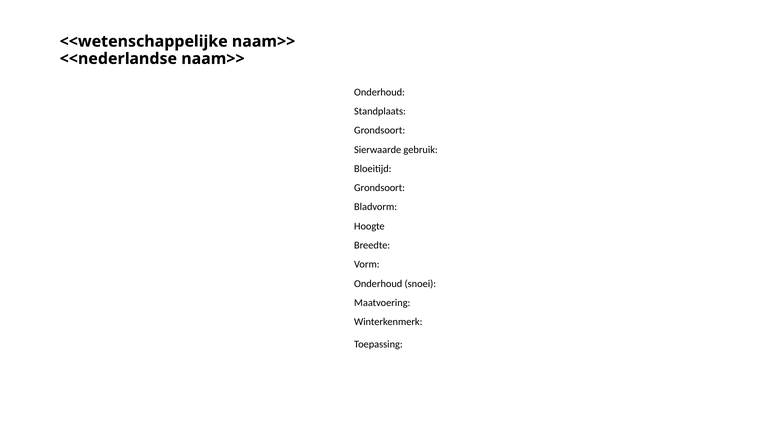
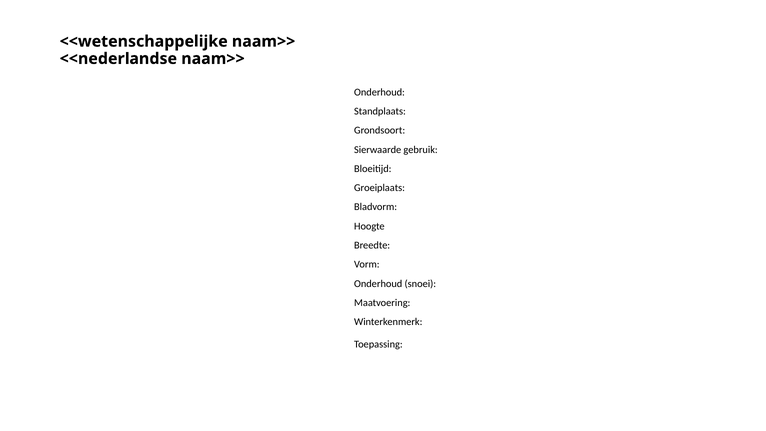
Grondsoort: Grondsoort -> Groeiplaats (380, 188)
